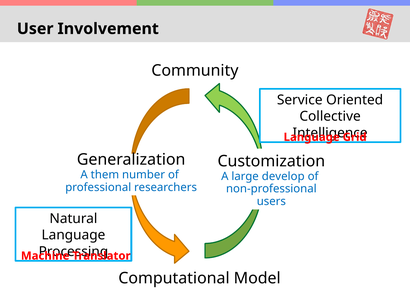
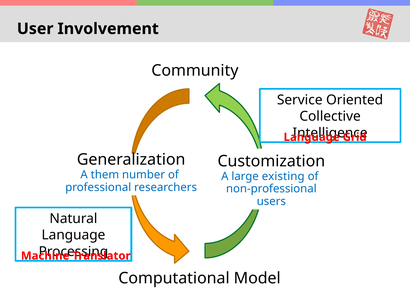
develop: develop -> existing (283, 176)
